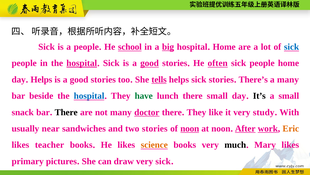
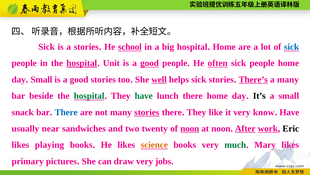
a people: people -> stories (86, 47)
big underline: present -> none (168, 47)
Sick: Sick -> Unit (111, 63)
stories: stories -> people (175, 63)
Helps: Helps -> Small (41, 79)
tells: tells -> well (159, 79)
There’s underline: none -> present (253, 79)
hospital colour: blue -> green (89, 96)
there small: small -> home (217, 96)
There colour: black -> blue (66, 112)
many doctor: doctor -> stories (147, 112)
study: study -> know (264, 112)
With: With -> Have (289, 112)
two stories: stories -> twenty (155, 128)
Eric colour: orange -> black (291, 128)
teacher: teacher -> playing (50, 144)
much colour: black -> green (235, 144)
very sick: sick -> jobs (163, 161)
